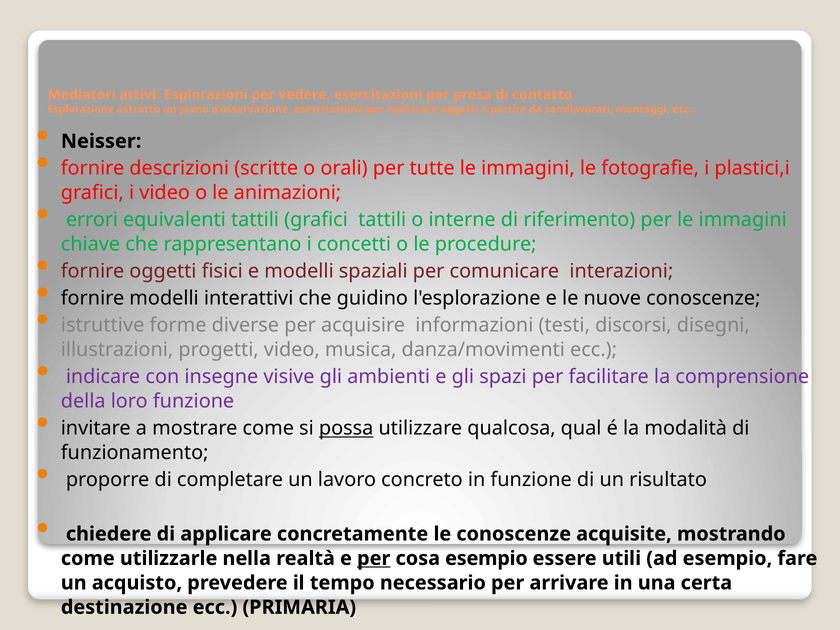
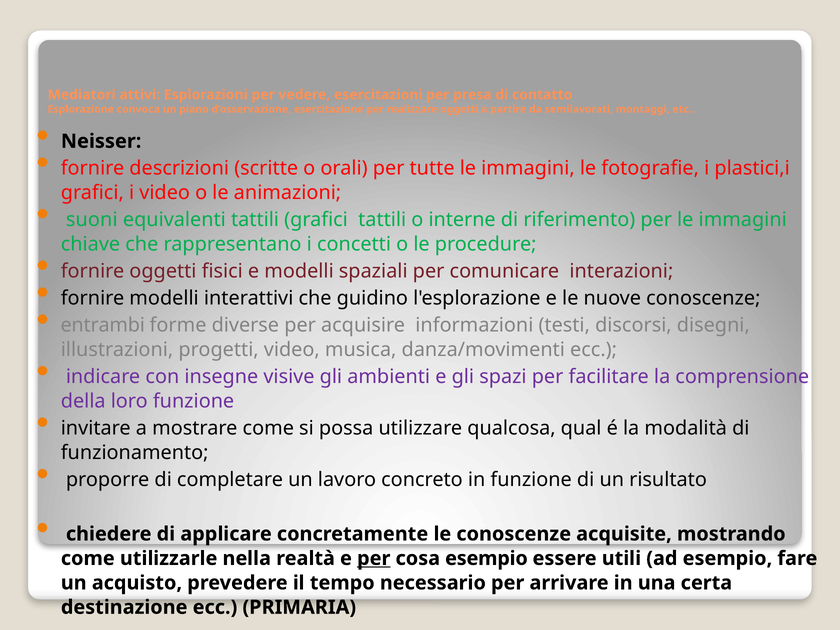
astratto: astratto -> convoca (138, 109)
errori: errori -> suoni (92, 220)
istruttive: istruttive -> entrambi (103, 325)
possa underline: present -> none (346, 428)
